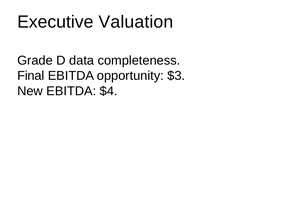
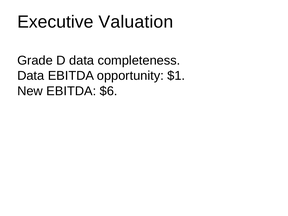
Final: Final -> Data (31, 76)
$3: $3 -> $1 (176, 76)
$4: $4 -> $6 (109, 91)
